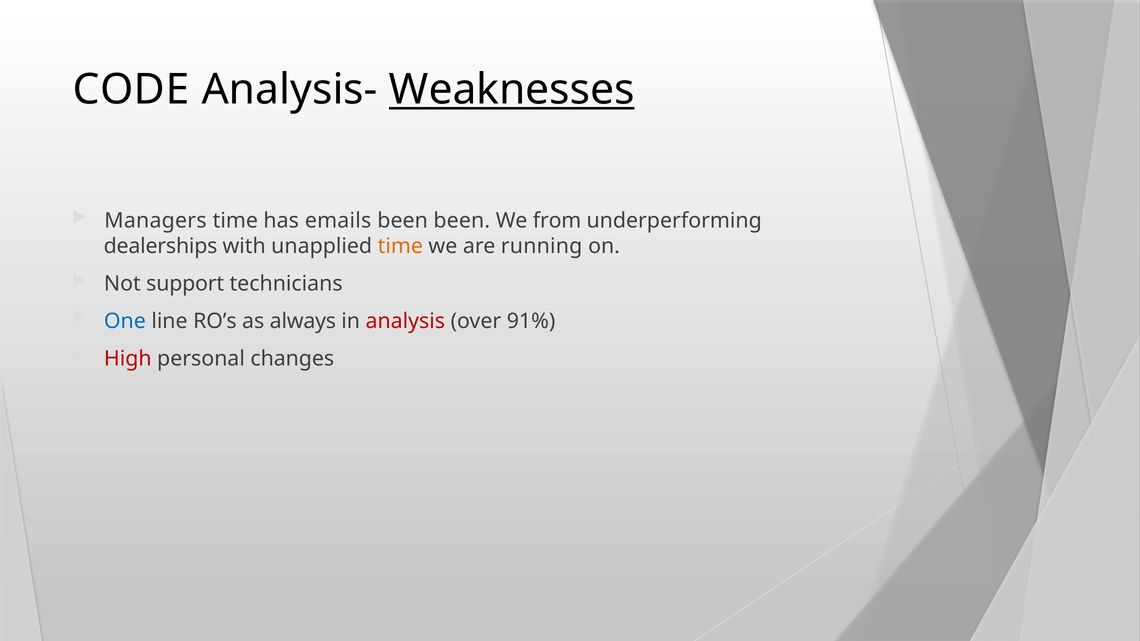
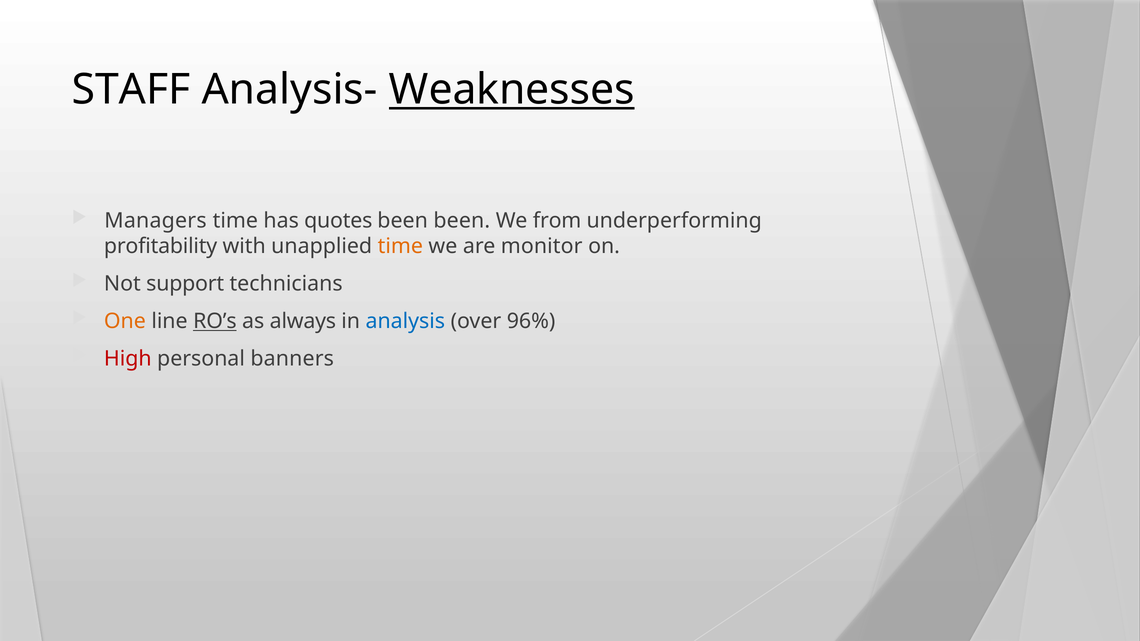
CODE: CODE -> STAFF (131, 90)
emails: emails -> quotes (338, 221)
dealerships: dealerships -> profitability (161, 246)
running: running -> monitor (542, 246)
One colour: blue -> orange (125, 321)
RO’s underline: none -> present (215, 321)
analysis colour: red -> blue (405, 321)
91%: 91% -> 96% (531, 321)
changes: changes -> banners (292, 359)
